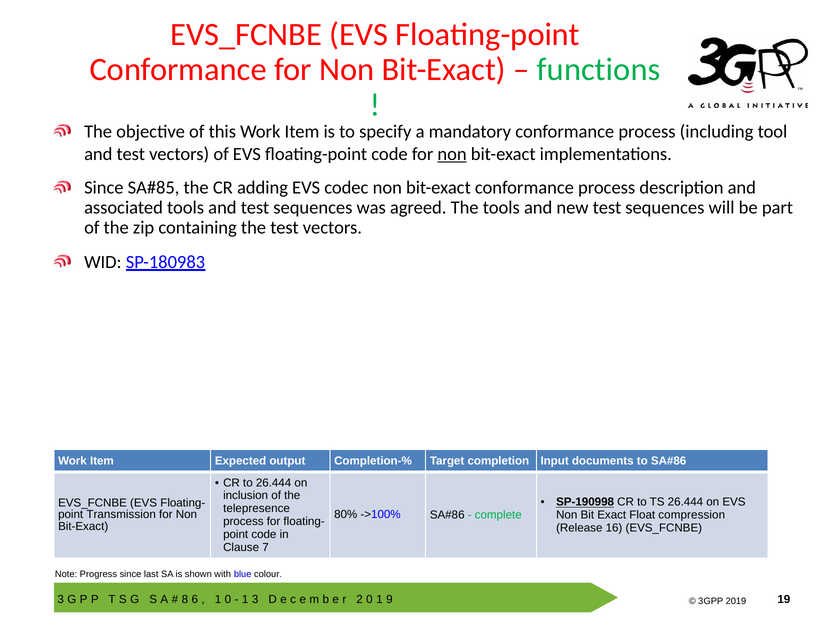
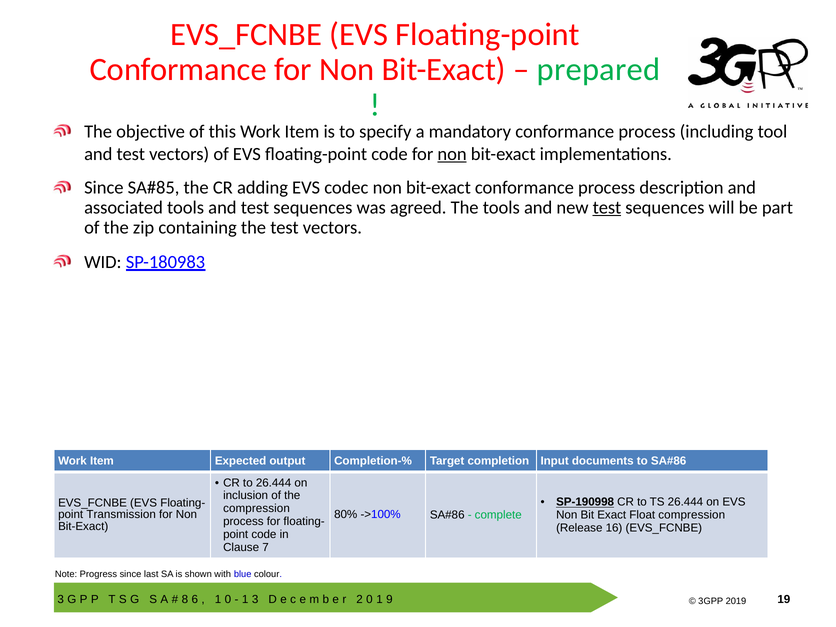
functions: functions -> prepared (599, 70)
test underline: none -> present (607, 208)
telepresence: telepresence -> compression (257, 509)
